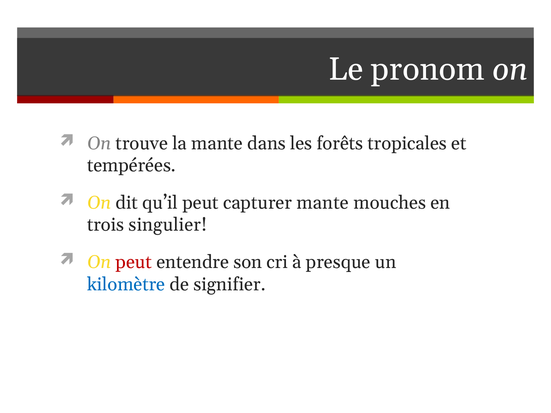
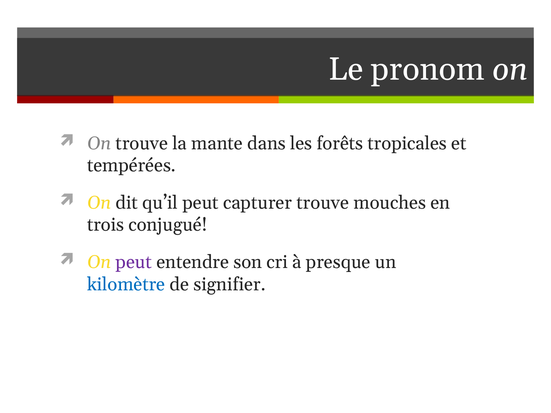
capturer mante: mante -> trouve (323, 203)
singulier: singulier -> conjugué (168, 225)
peut colour: red -> purple (134, 262)
